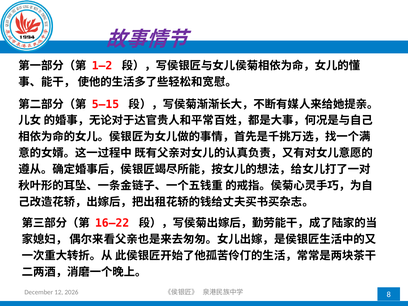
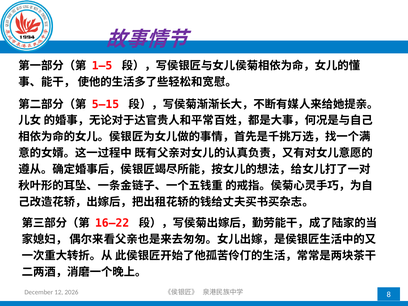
1—2: 1—2 -> 1—5 (102, 66)
